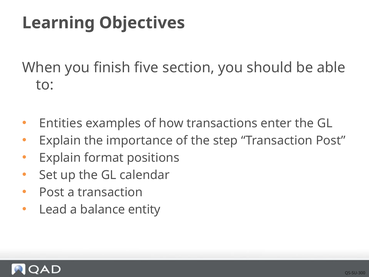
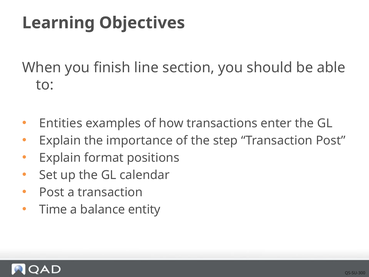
five: five -> line (146, 68)
Lead: Lead -> Time (53, 209)
